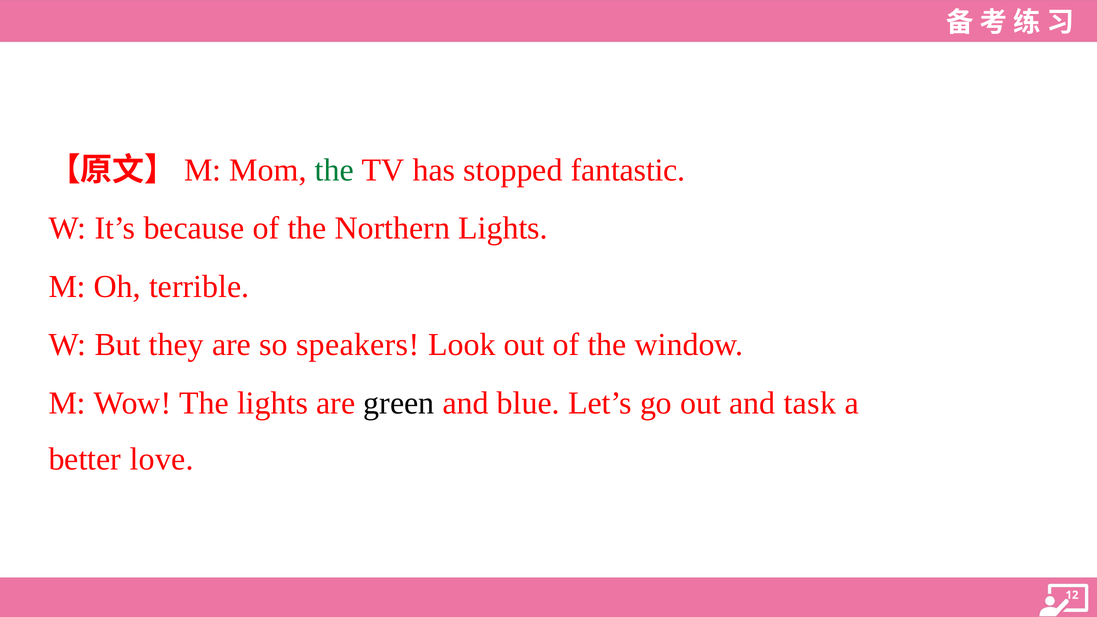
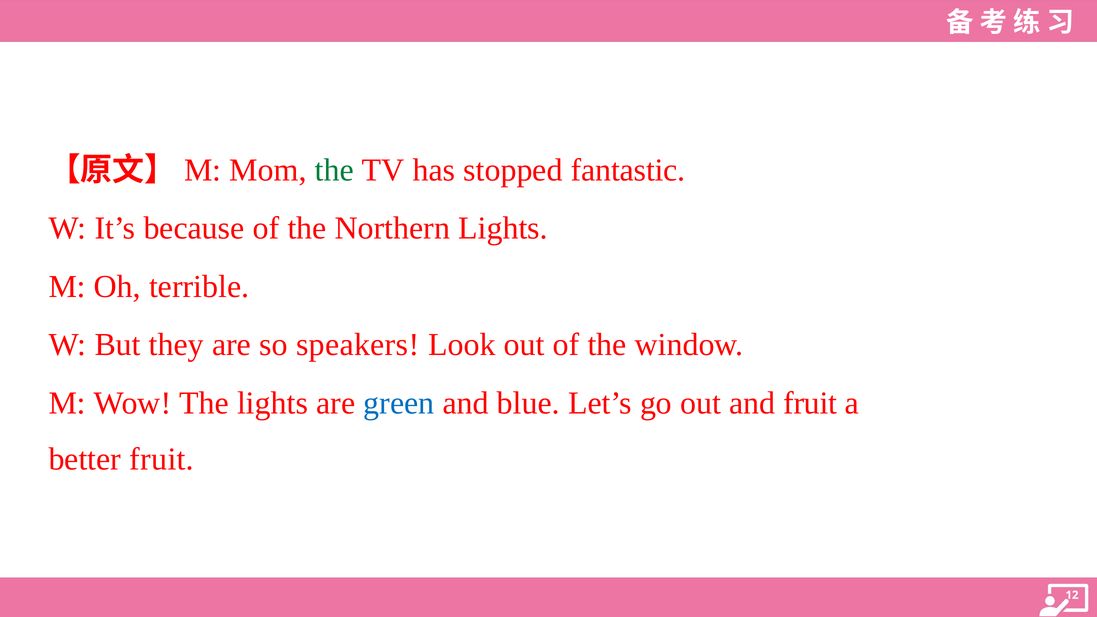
green colour: black -> blue (399, 403)
and task: task -> fruit (810, 403)
better love: love -> fruit (162, 459)
